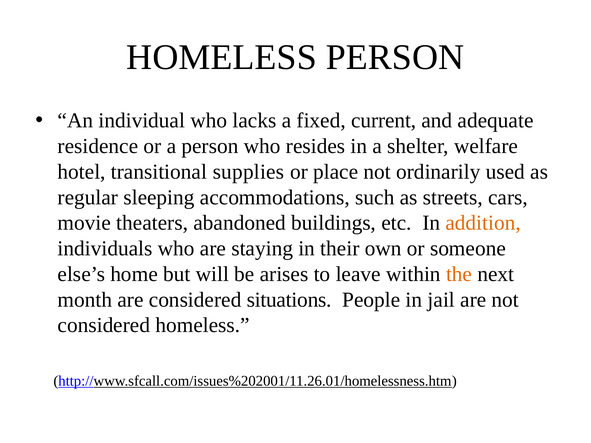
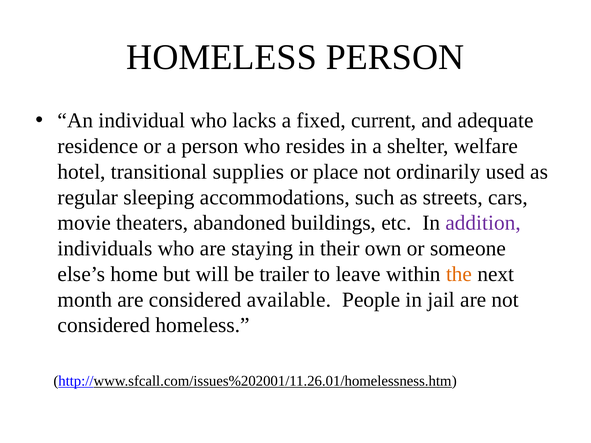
addition colour: orange -> purple (483, 223)
arises: arises -> trailer (284, 274)
situations: situations -> available (289, 300)
